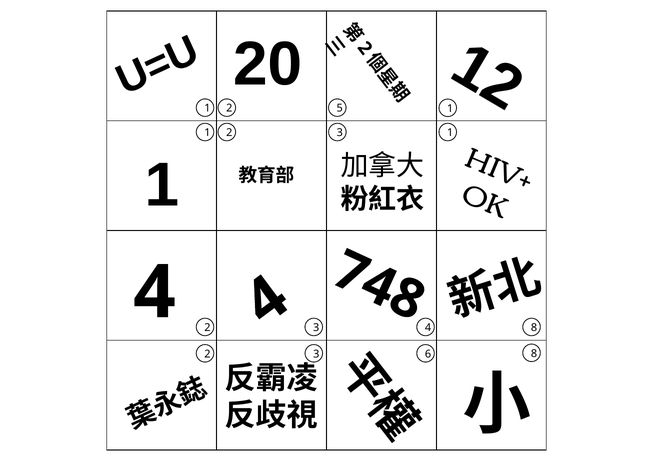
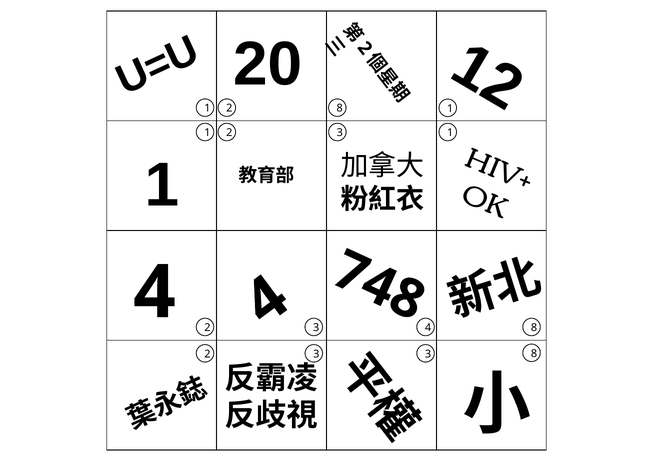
2 5: 5 -> 8 (340, 109)
6: 6 -> 3 (428, 355)
